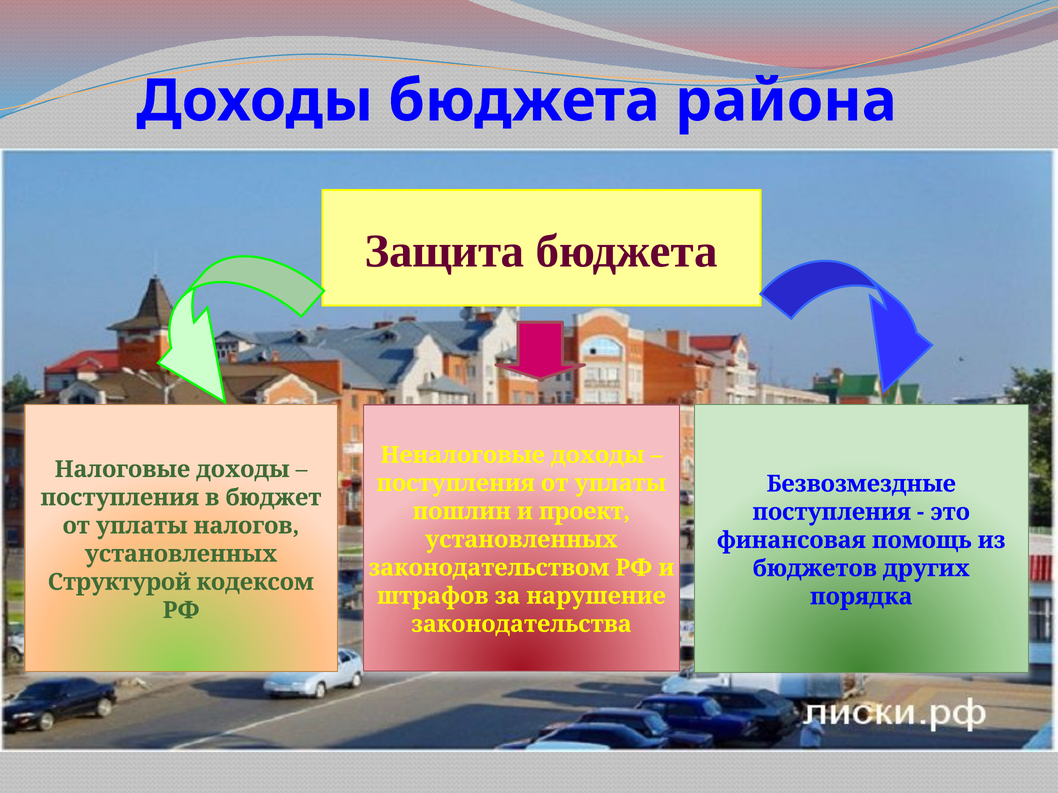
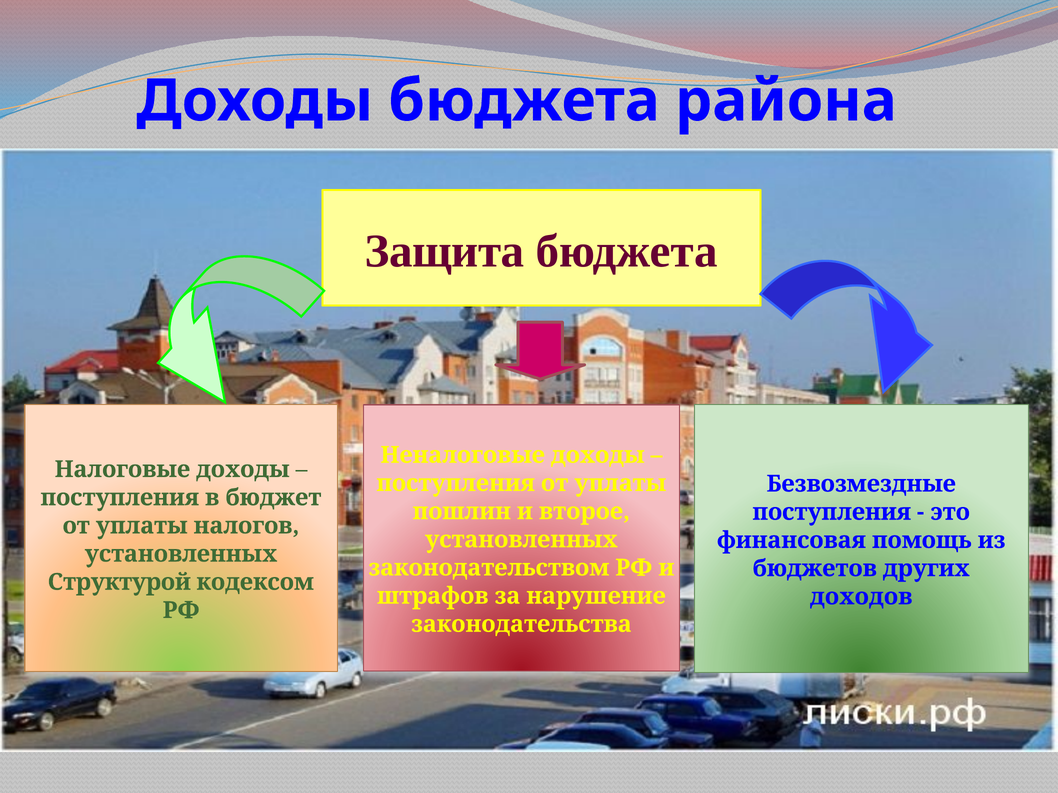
проект: проект -> второе (584, 512)
порядка: порядка -> доходов (861, 597)
